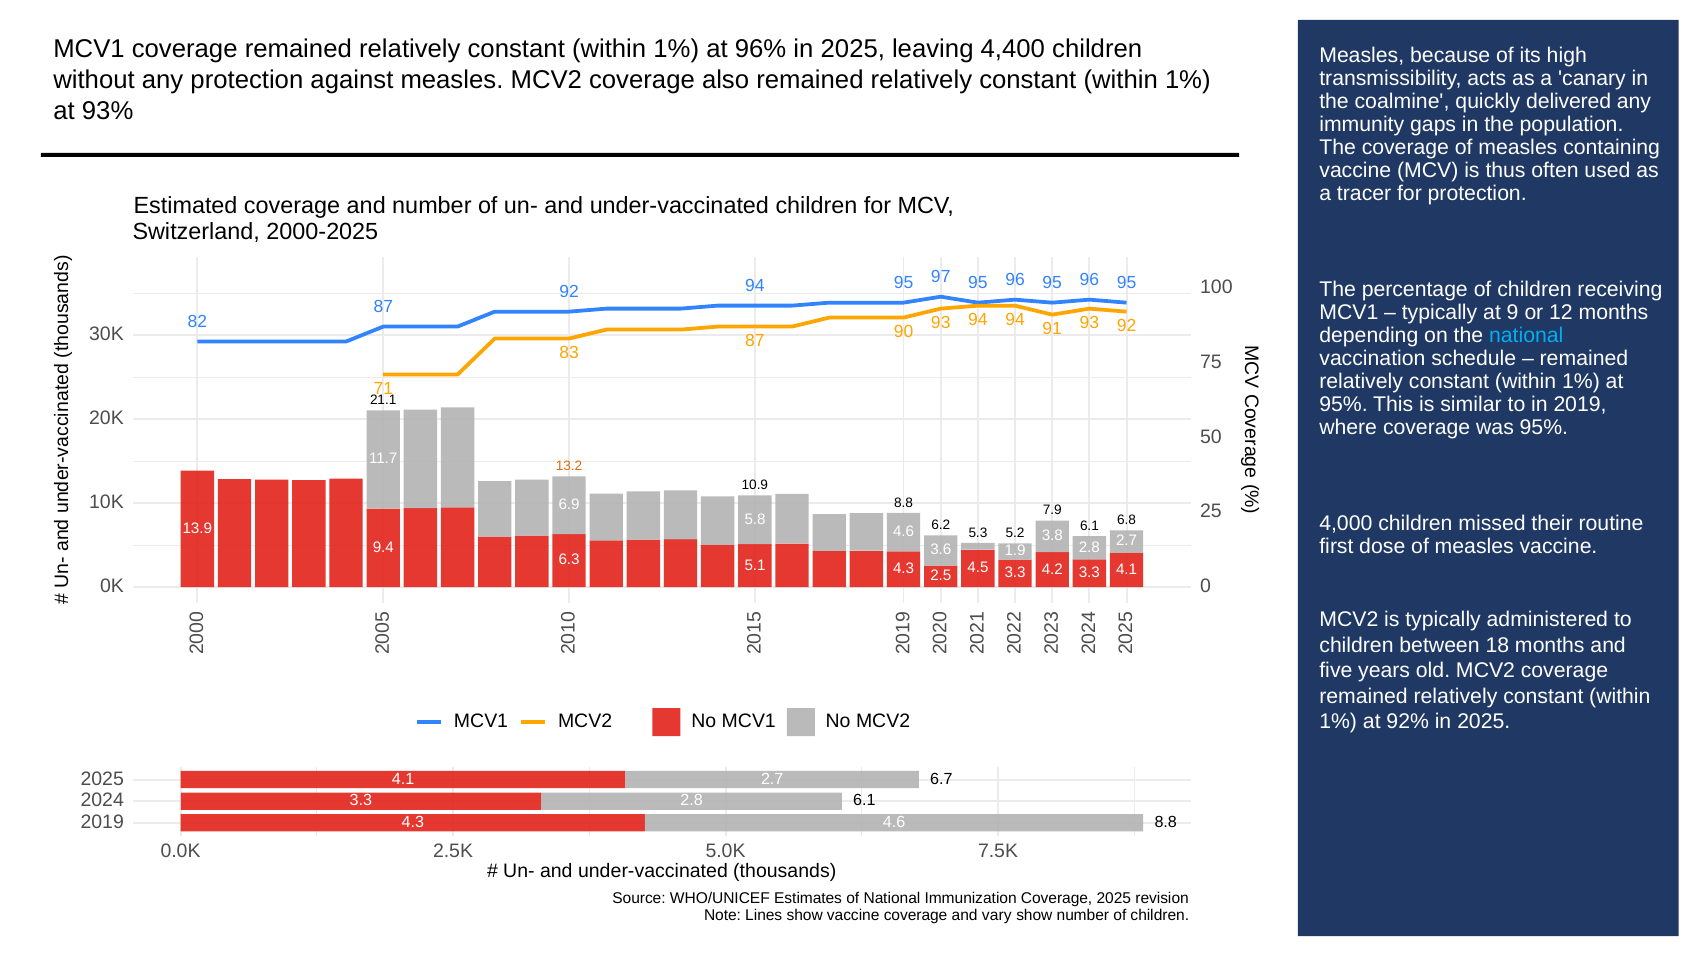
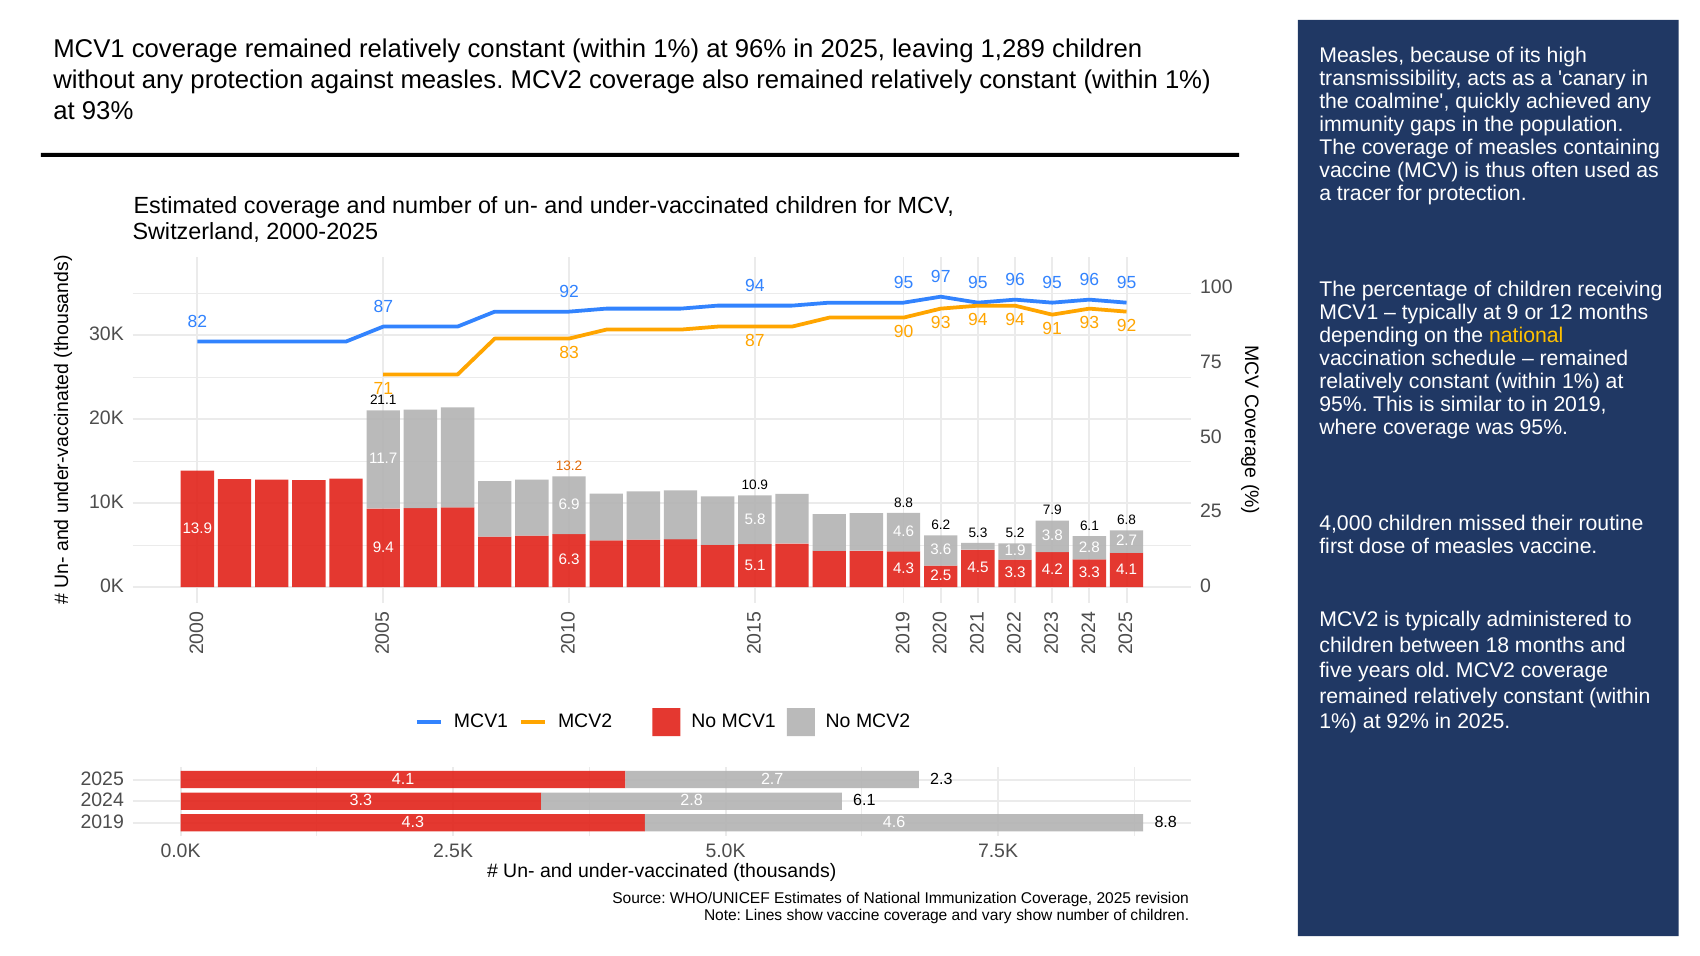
4,400: 4,400 -> 1,289 (1013, 49)
delivered: delivered -> achieved (1569, 102)
national colour: light blue -> yellow (1526, 335)
6.7: 6.7 -> 2.3 (941, 779)
